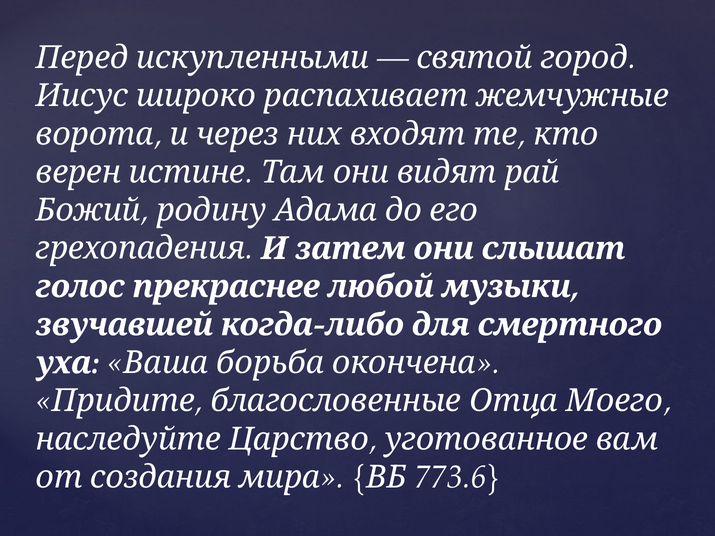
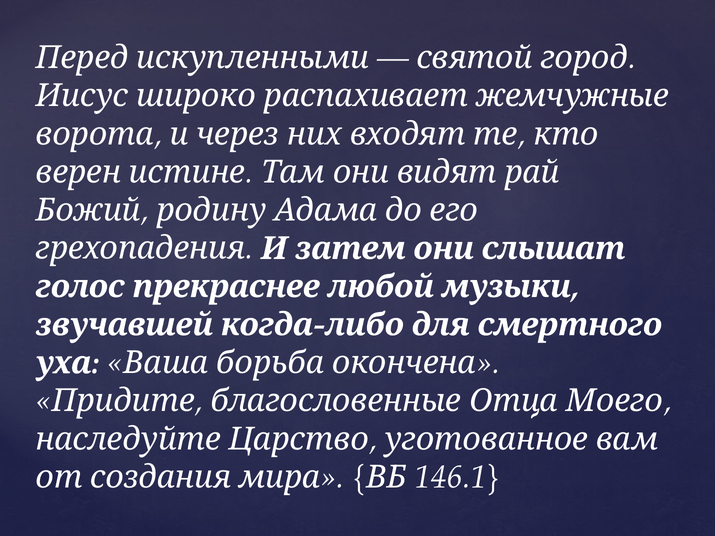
773.6: 773.6 -> 146.1 (458, 477)
